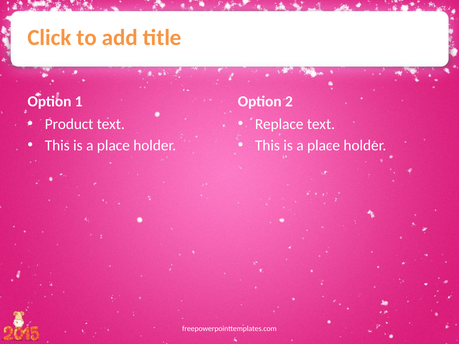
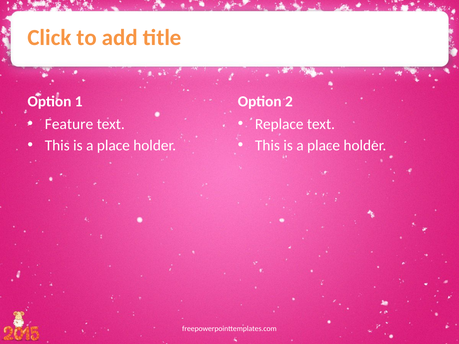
Product: Product -> Feature (69, 124)
